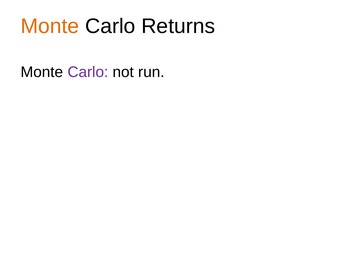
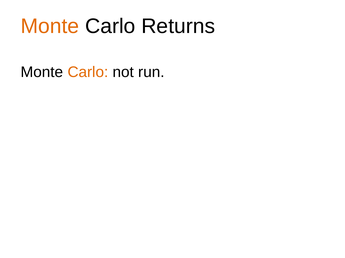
Carlo colour: purple -> orange (88, 72)
